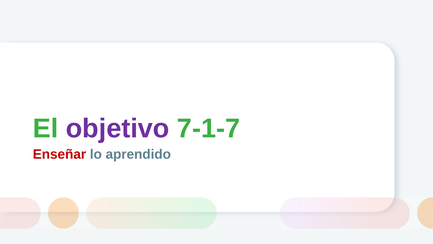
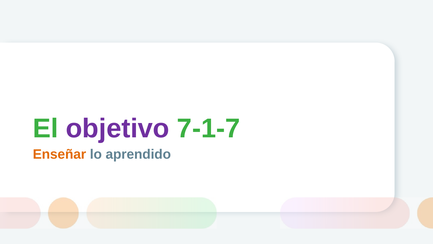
Enseñar colour: red -> orange (59, 154)
